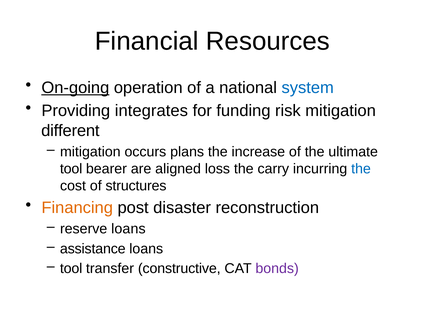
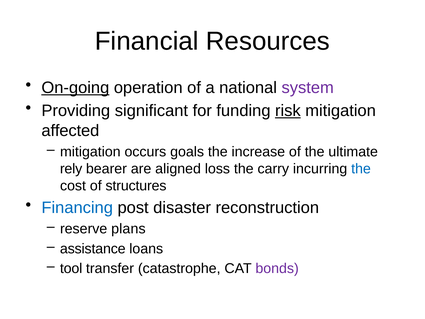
system colour: blue -> purple (308, 88)
integrates: integrates -> significant (151, 111)
risk underline: none -> present (288, 111)
different: different -> affected (70, 131)
plans: plans -> goals (187, 152)
tool: tool -> rely (71, 169)
Financing colour: orange -> blue (77, 208)
reserve loans: loans -> plans (128, 229)
constructive: constructive -> catastrophe (179, 268)
